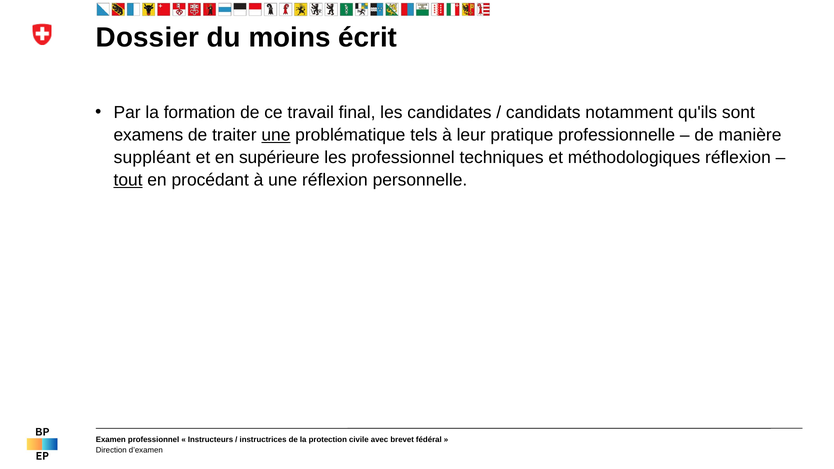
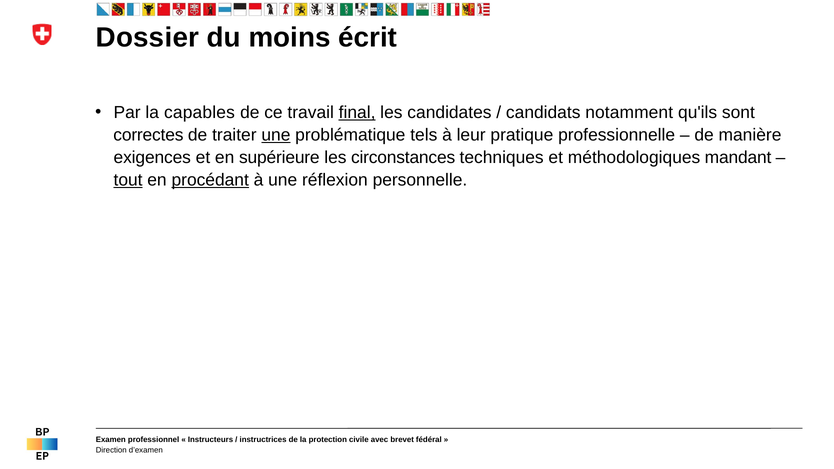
formation: formation -> capables (199, 113)
final underline: none -> present (357, 113)
examens: examens -> correctes (148, 135)
suppléant: suppléant -> exigences (152, 158)
les professionnel: professionnel -> circonstances (403, 158)
méthodologiques réflexion: réflexion -> mandant (738, 158)
procédant underline: none -> present (210, 180)
